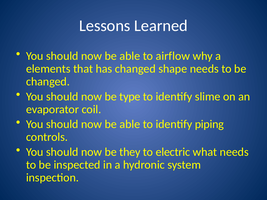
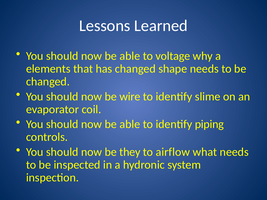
airflow: airflow -> voltage (173, 56)
type: type -> wire (130, 97)
electric: electric -> airflow (173, 152)
